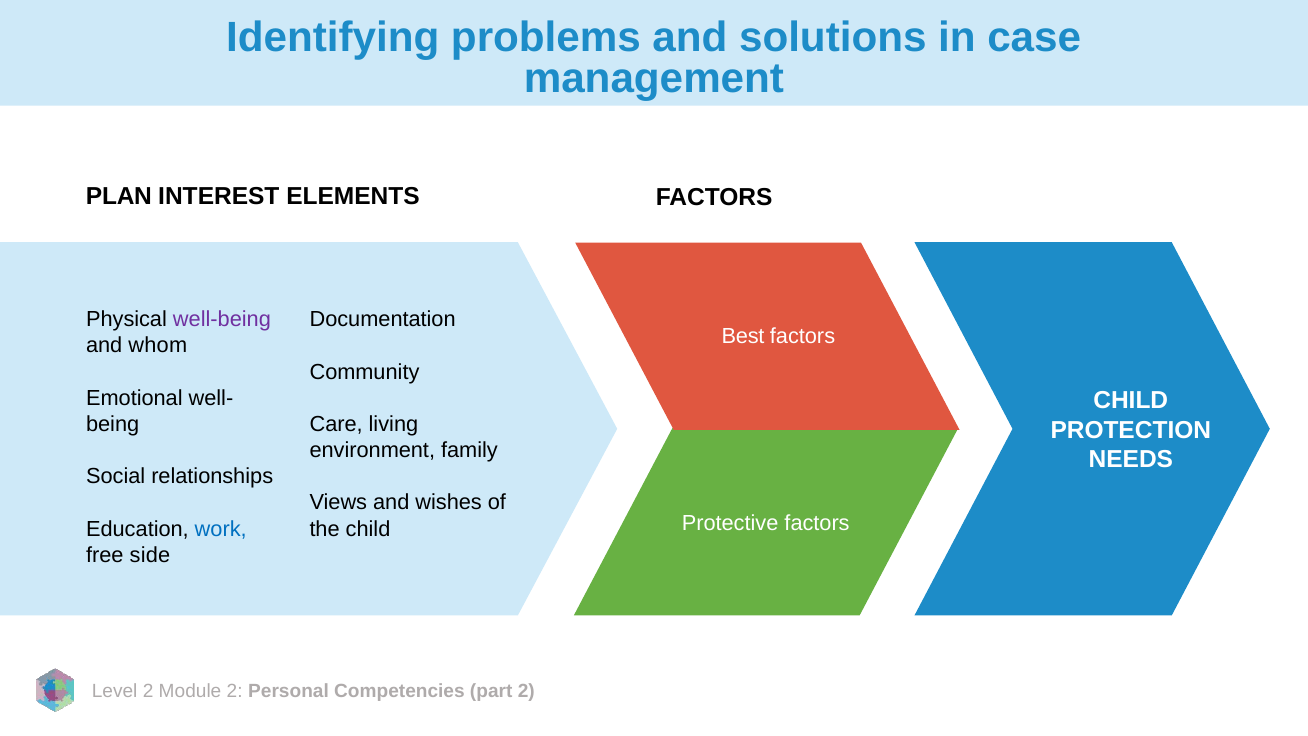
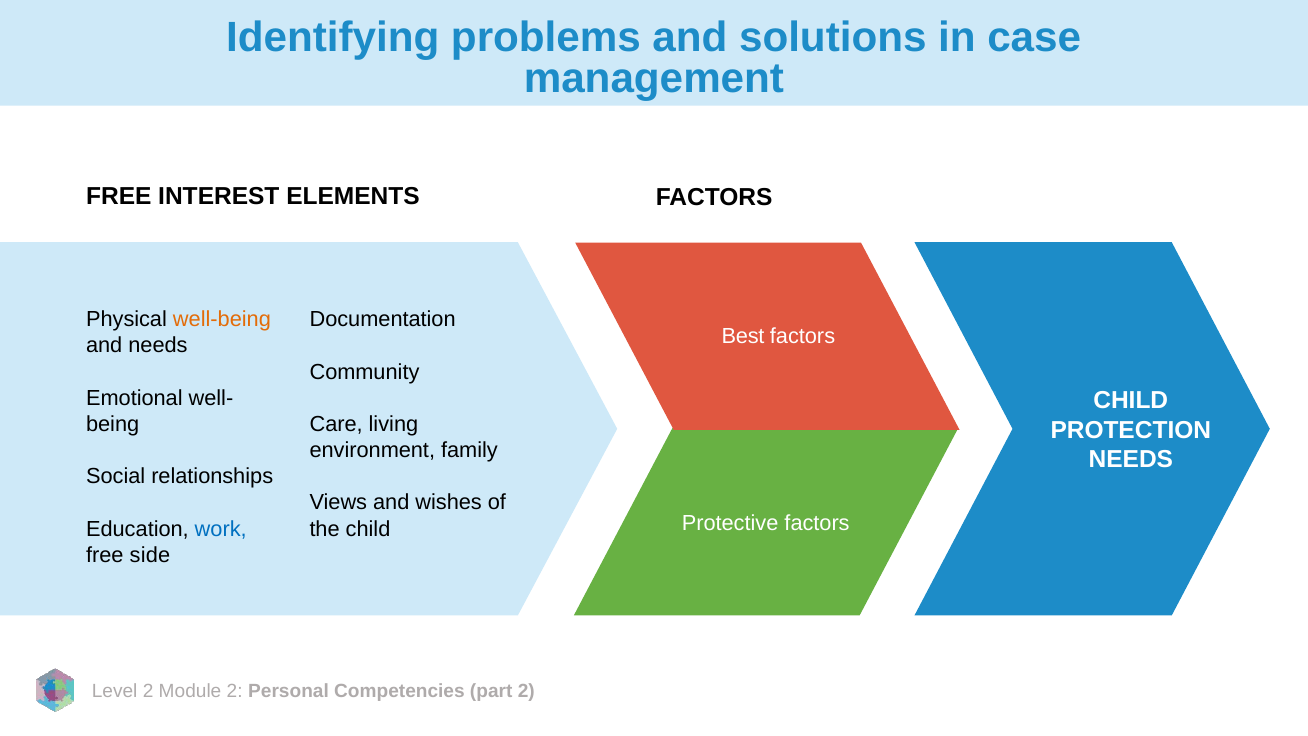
PLAN: PLAN -> FREE (119, 196)
well-being colour: purple -> orange (222, 320)
and whom: whom -> needs (158, 346)
